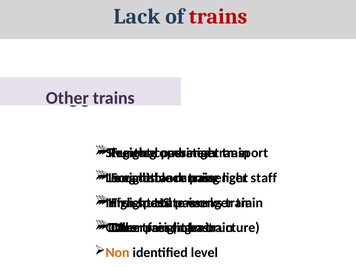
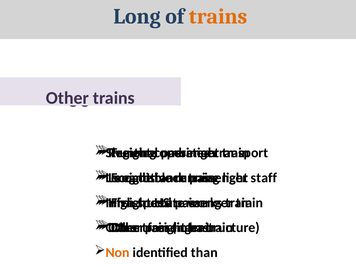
Lack: Lack -> Long (137, 16)
trains colour: red -> orange (218, 16)
level: level -> than (204, 253)
